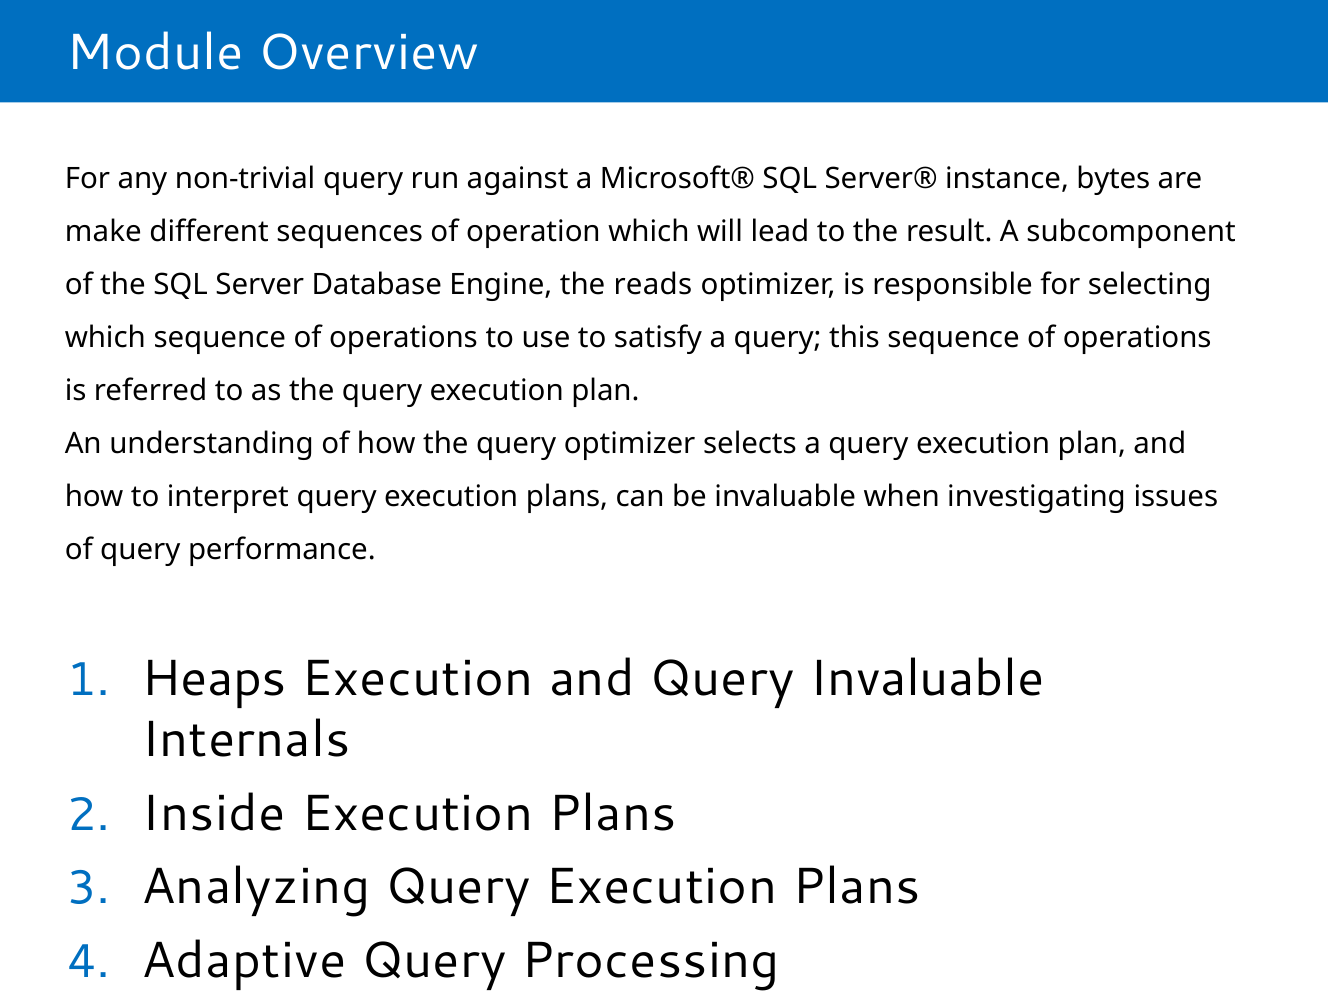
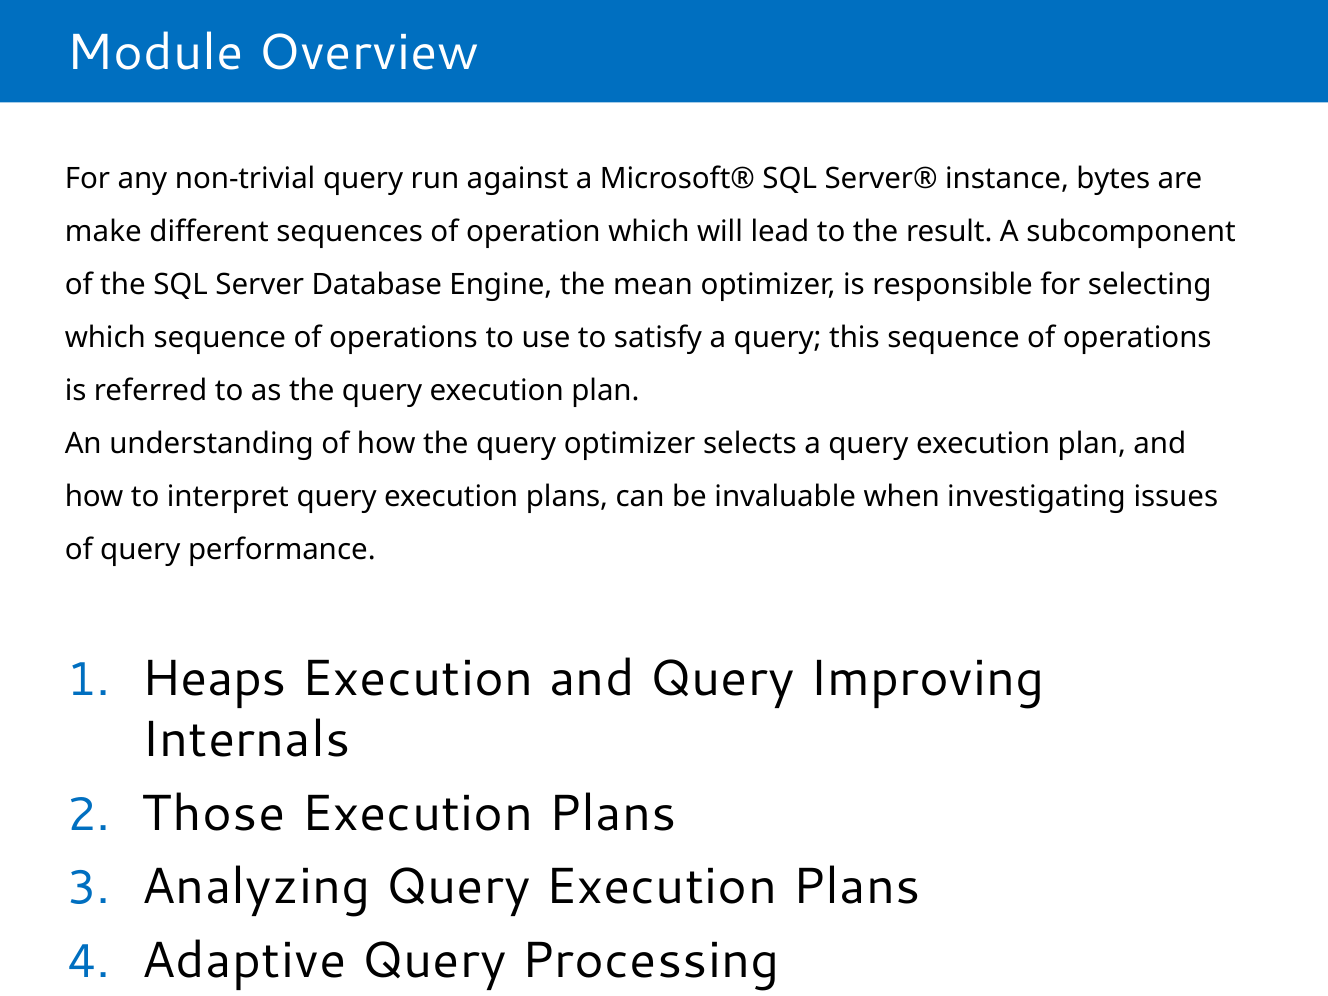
reads: reads -> mean (653, 285)
Query Invaluable: Invaluable -> Improving (927, 679)
Inside: Inside -> Those (214, 813)
